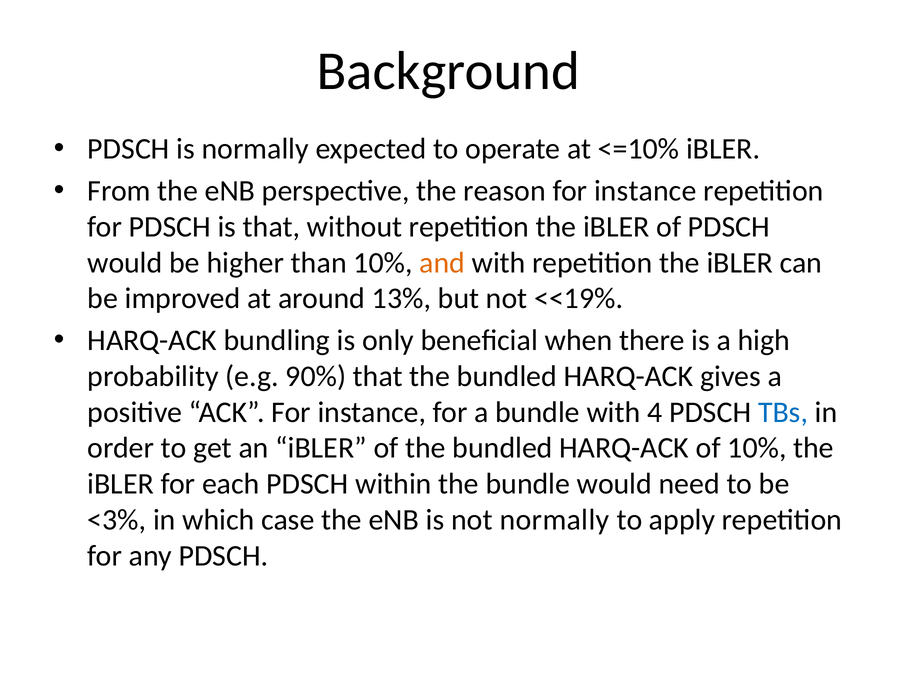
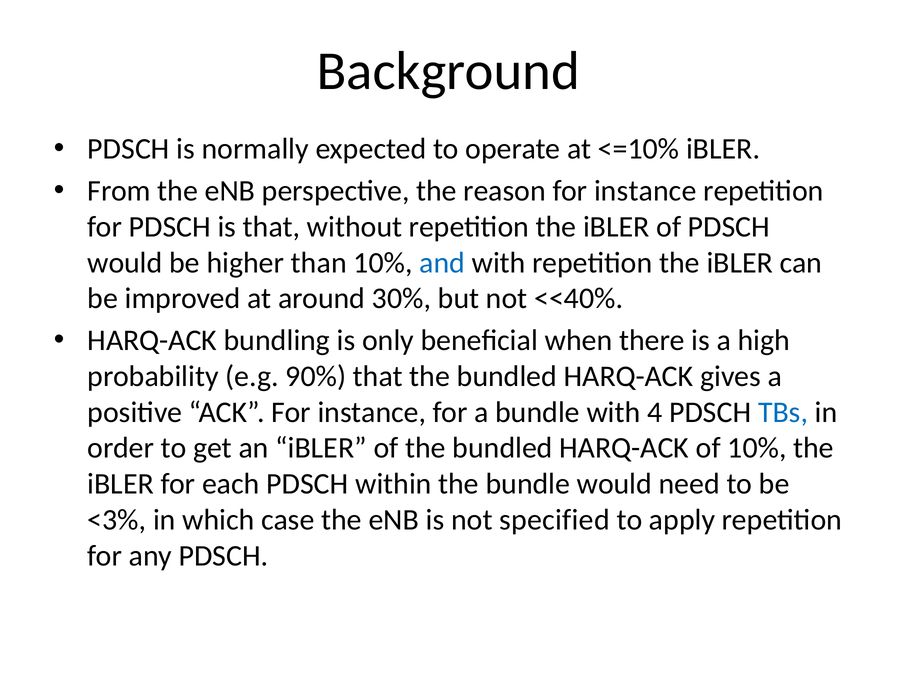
and colour: orange -> blue (442, 263)
13%: 13% -> 30% (401, 298)
<<19%: <<19% -> <<40% (579, 298)
not normally: normally -> specified (554, 520)
